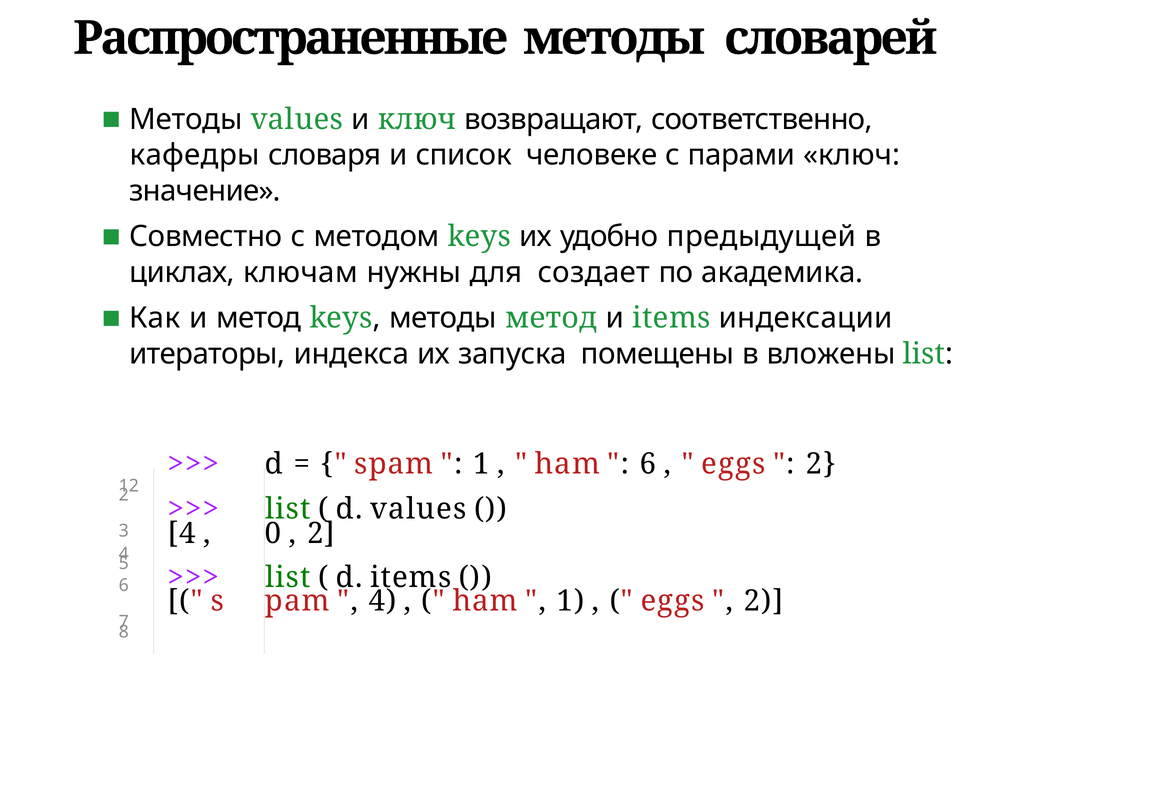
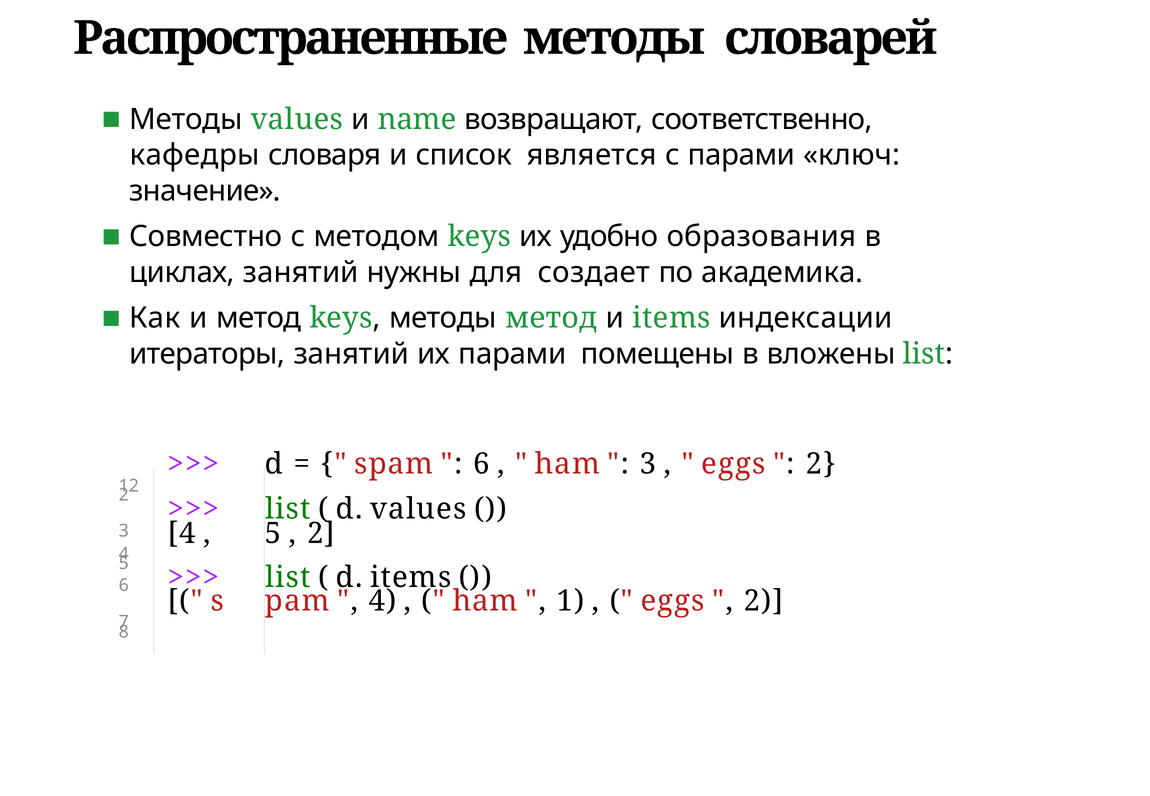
и ключ: ключ -> name (417, 119)
человеке: человеке -> является (592, 155)
предыдущей: предыдущей -> образования (761, 237)
циклах ключам: ключам -> занятий (301, 272)
итераторы индекса: индекса -> занятий (351, 354)
их запуска: запуска -> парами (513, 354)
1: 1 -> 6 (481, 464)
6: 6 -> 3 (648, 464)
0: 0 -> 5 (273, 533)
